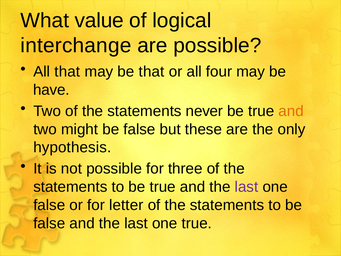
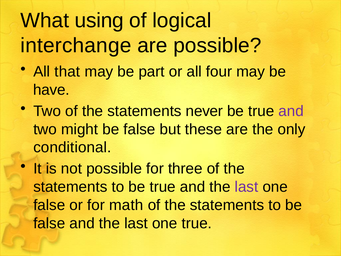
value: value -> using (99, 21)
be that: that -> part (152, 72)
and colour: orange -> purple (291, 111)
hypothesis: hypothesis -> conditional (72, 147)
letter: letter -> math (126, 205)
